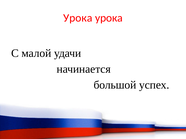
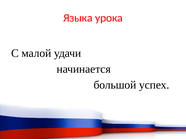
Урока: Урока -> Языка (78, 18)
